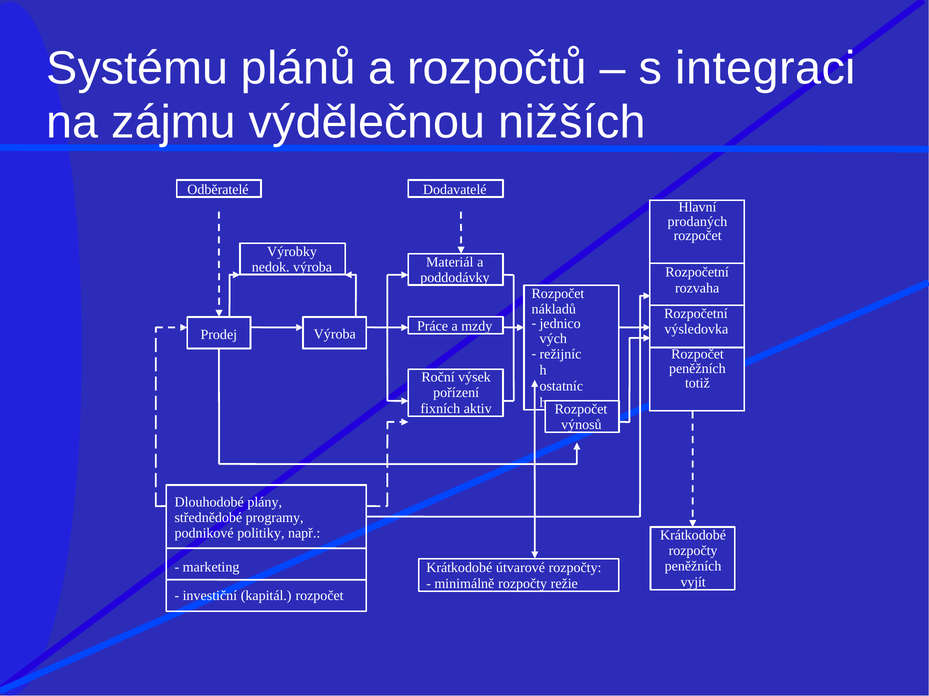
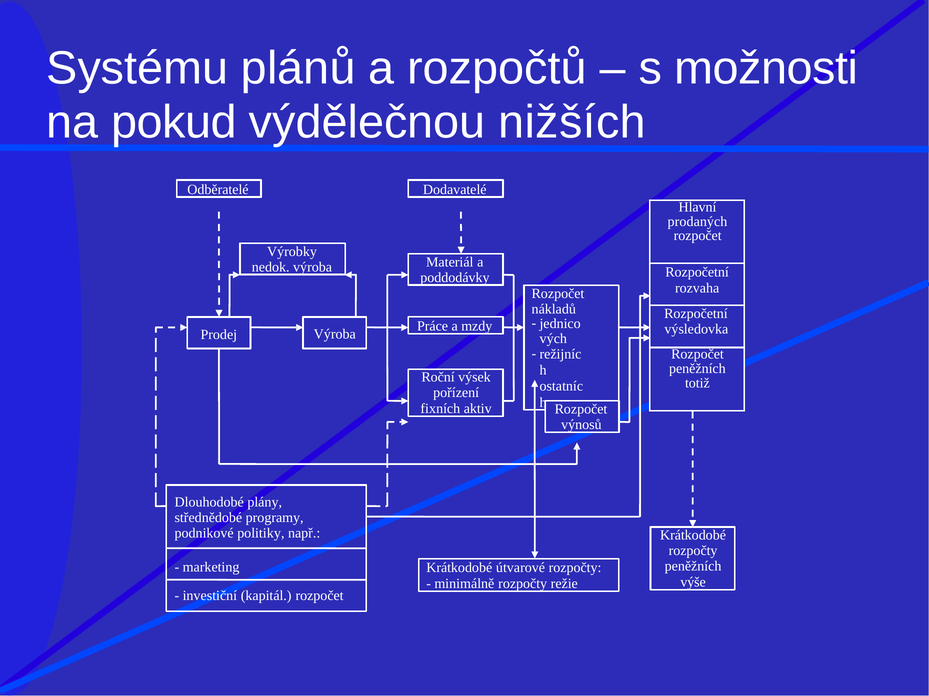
integraci: integraci -> možnosti (766, 68)
zájmu: zájmu -> pokud (174, 123)
vyjít: vyjít -> výše (693, 582)
